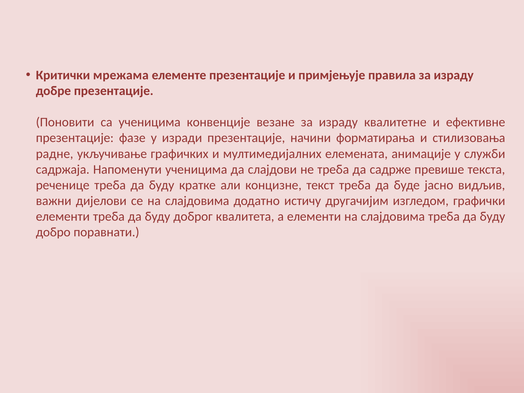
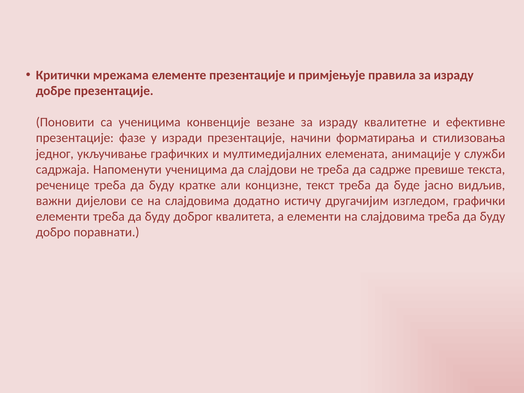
радне: радне -> једног (55, 154)
